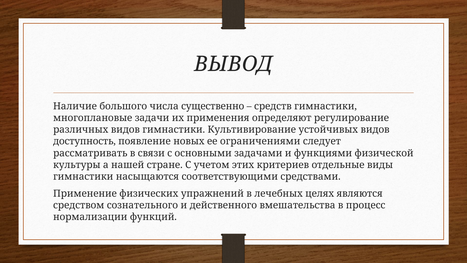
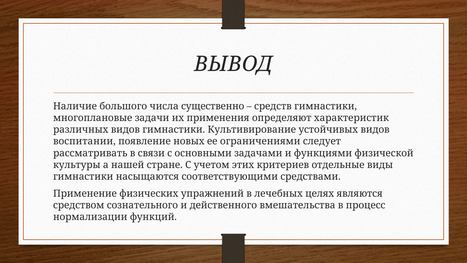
регулирование: регулирование -> характеристик (351, 118)
доступность: доступность -> воспитании (84, 141)
